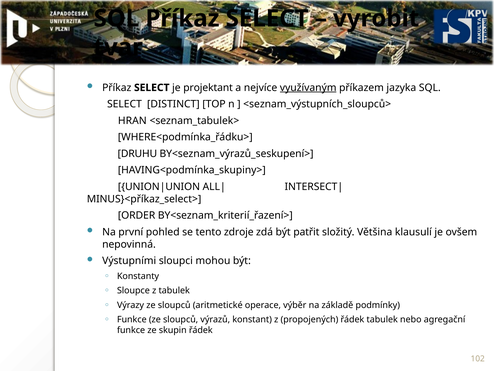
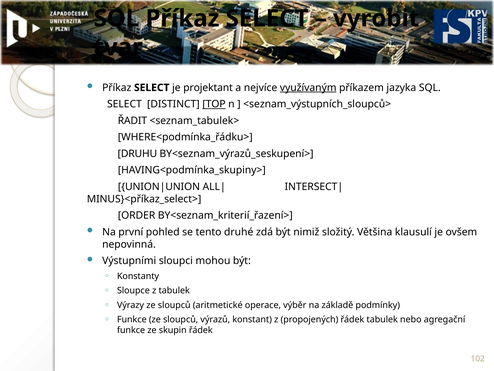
TOP underline: none -> present (214, 104)
HRAN: HRAN -> ŘADIT (132, 120)
zdroje: zdroje -> druhé (239, 232)
patřit: patřit -> nimiž (306, 232)
